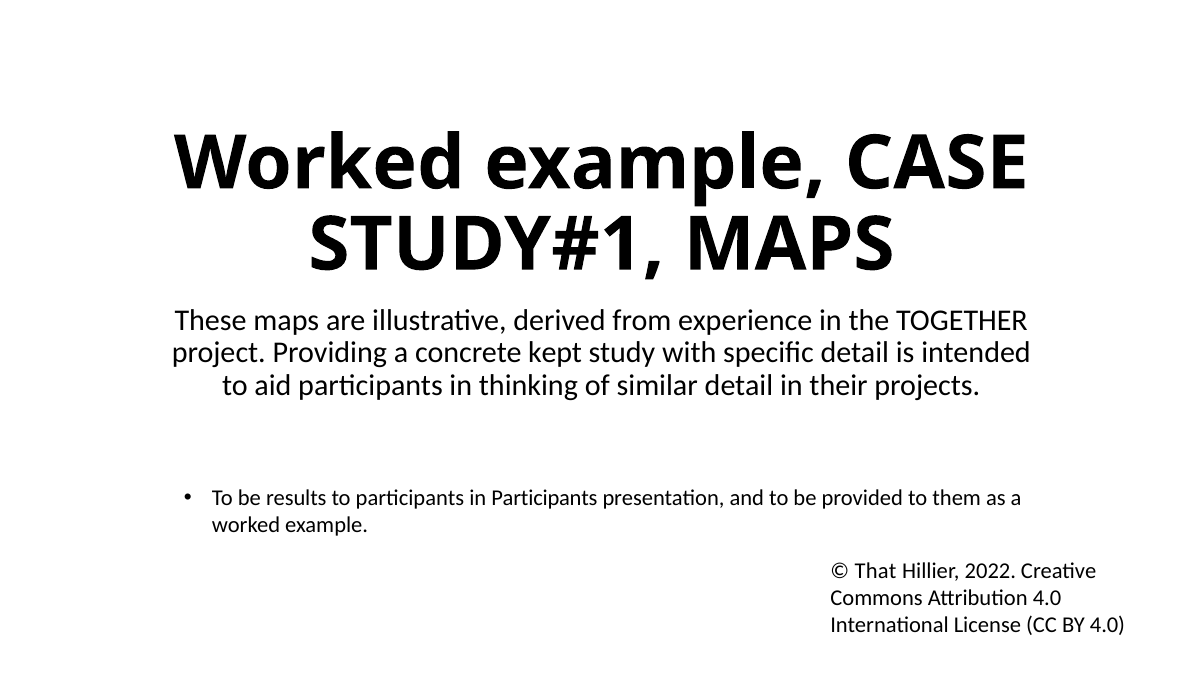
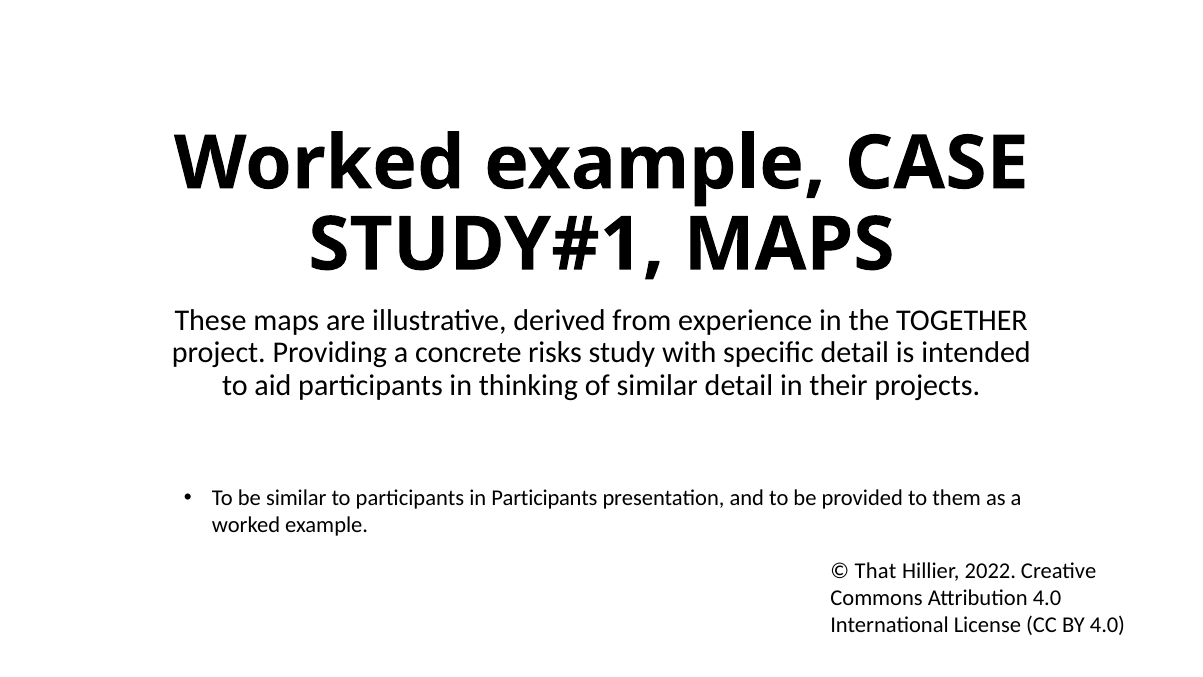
kept: kept -> risks (555, 352)
be results: results -> similar (296, 498)
